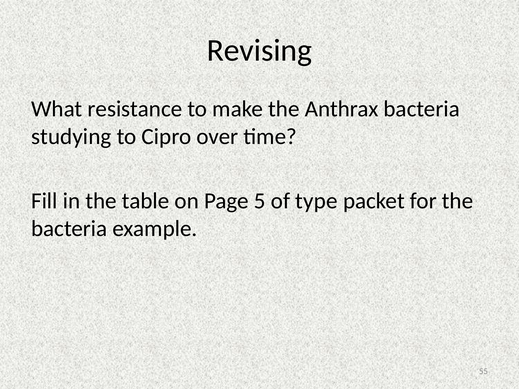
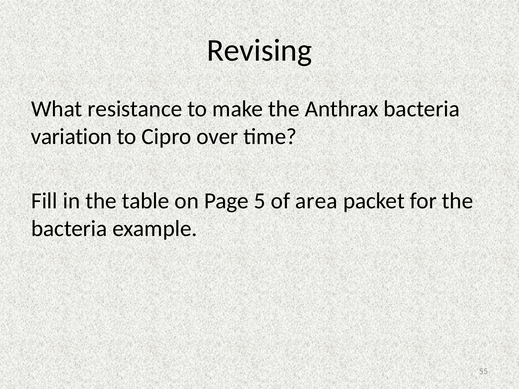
studying: studying -> variation (71, 137)
type: type -> area (316, 201)
